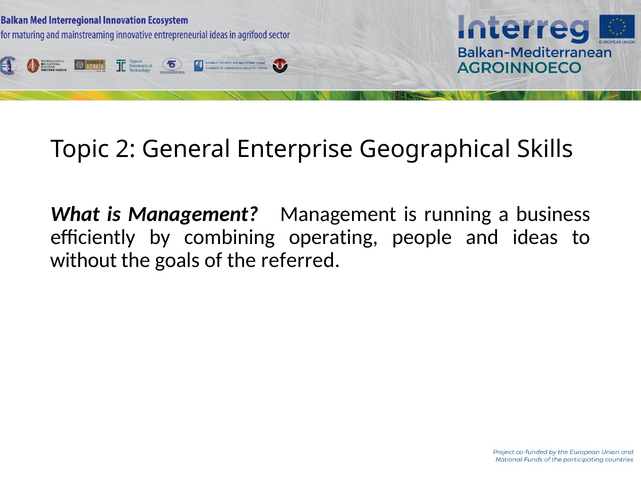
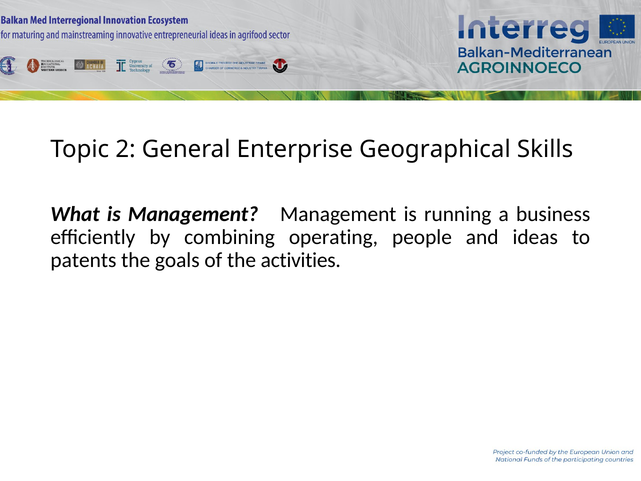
without: without -> patents (83, 260)
referred: referred -> activities (301, 260)
